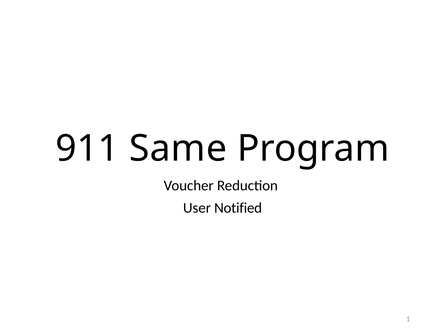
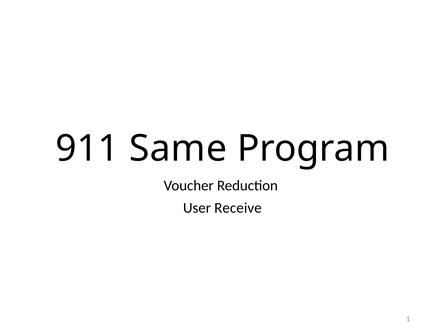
Notified: Notified -> Receive (238, 208)
